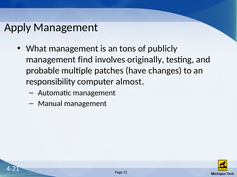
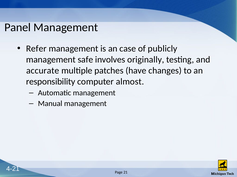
Apply: Apply -> Panel (18, 27)
What: What -> Refer (36, 49)
tons: tons -> case (128, 49)
find: find -> safe (85, 60)
probable: probable -> accurate (43, 71)
